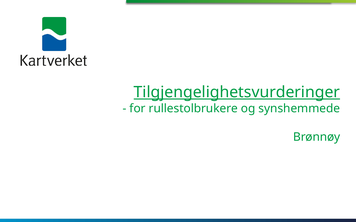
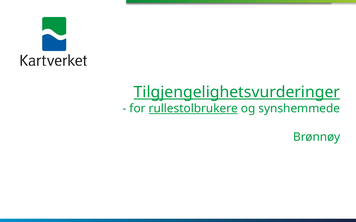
rullestolbrukere underline: none -> present (193, 109)
